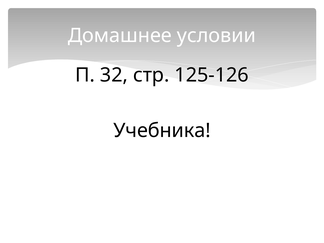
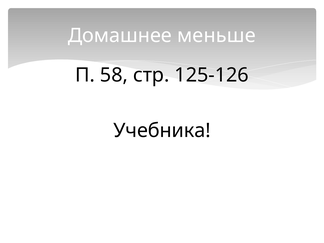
условии: условии -> меньше (216, 36)
32: 32 -> 58 (114, 75)
